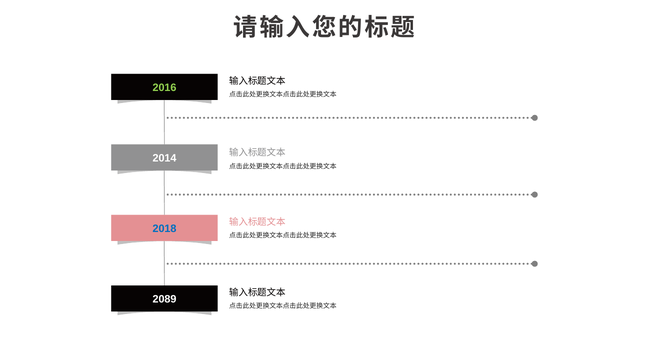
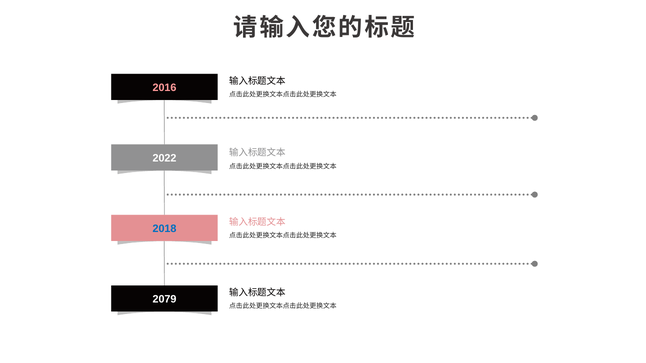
2016 colour: light green -> pink (164, 88)
2014: 2014 -> 2022 (164, 158)
2089: 2089 -> 2079 (164, 299)
